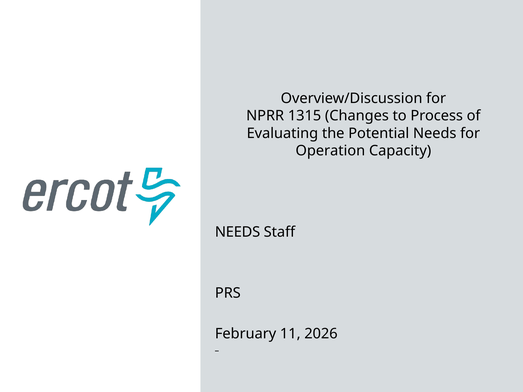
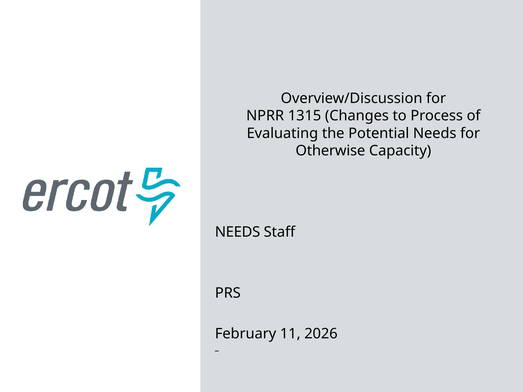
Operation: Operation -> Otherwise (330, 151)
